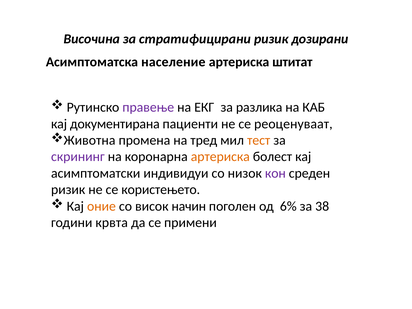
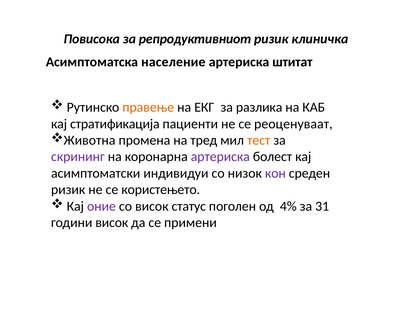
Височина: Височина -> Повисока (92, 39)
стратифицирани: стратифицирани -> репродуктивниот (195, 39)
дозирани: дозирани -> клиничка (320, 39)
правење colour: purple -> orange (148, 107)
документирана: документирана -> стратификација (115, 124)
артериска colour: orange -> purple (220, 157)
оние colour: orange -> purple (101, 206)
начин: начин -> статус (189, 206)
6%: 6% -> 4% (288, 206)
38: 38 -> 31 (322, 206)
години крвта: крвта -> висок (112, 223)
